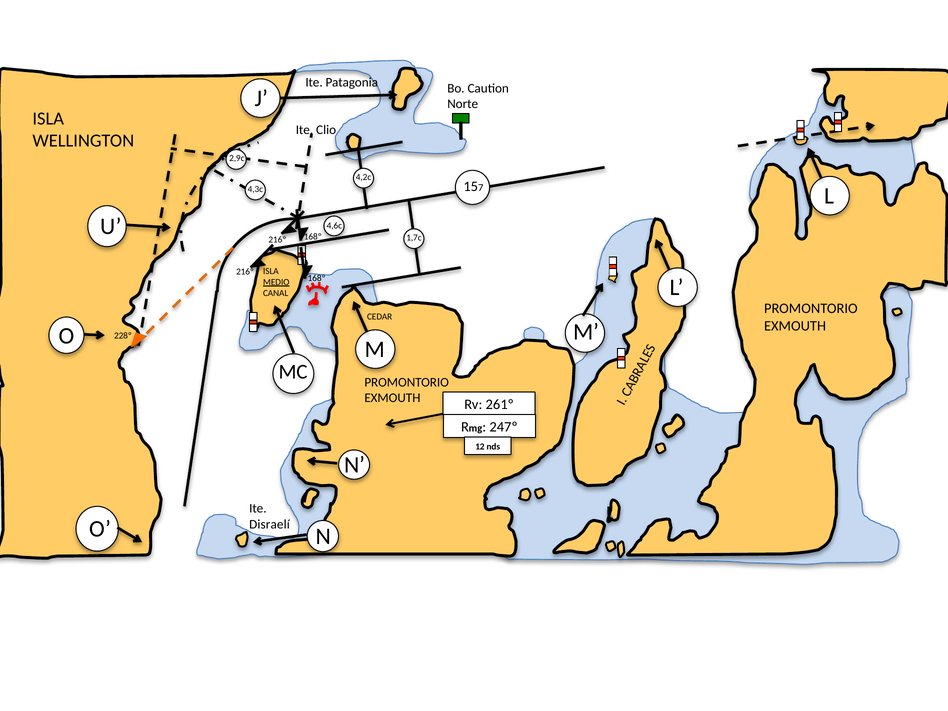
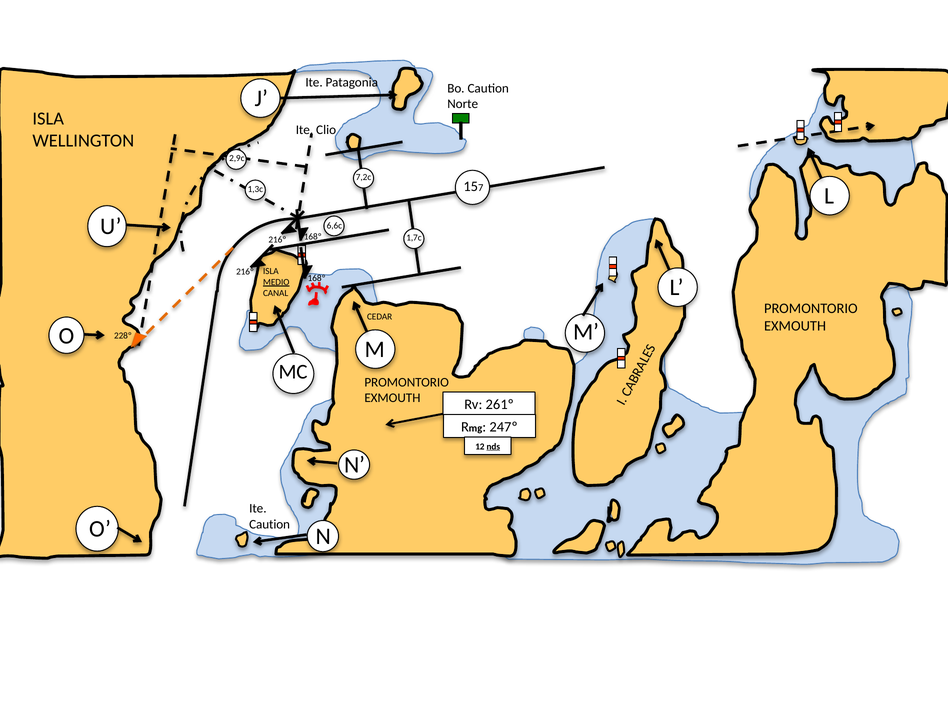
4,2c: 4,2c -> 7,2c (364, 177)
4,3c: 4,3c -> 1,3c (255, 189)
4,6c: 4,6c -> 6,6c (334, 226)
nds underline: none -> present (493, 446)
Disraelí: Disraelí -> Caution (270, 524)
